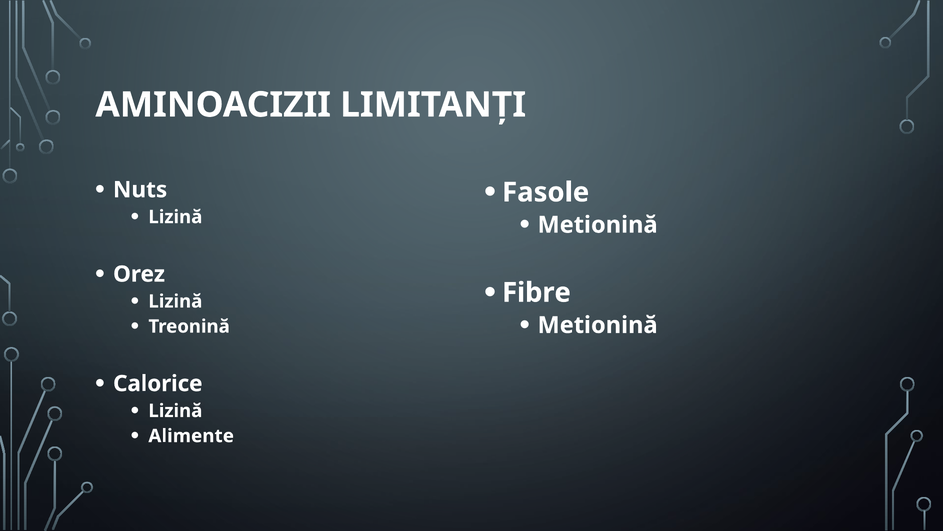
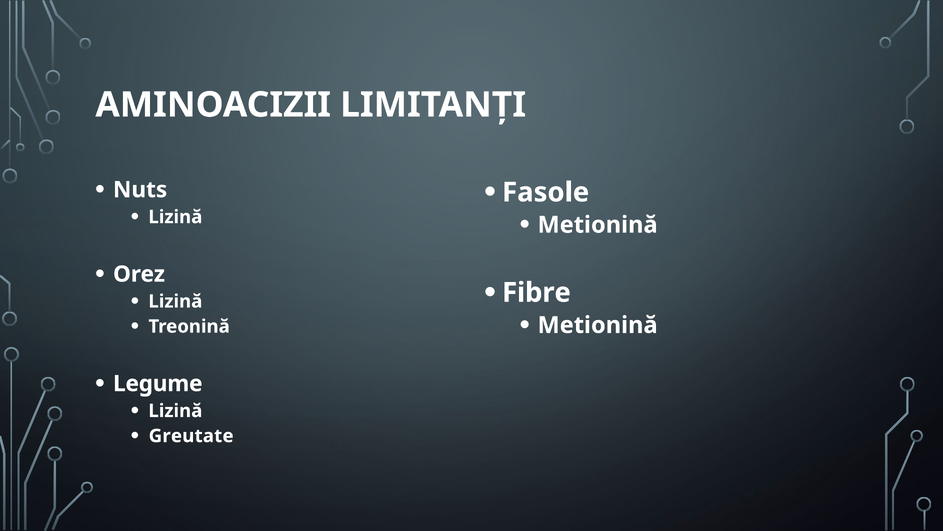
Calorice: Calorice -> Legume (158, 383)
Alimente: Alimente -> Greutate (191, 436)
